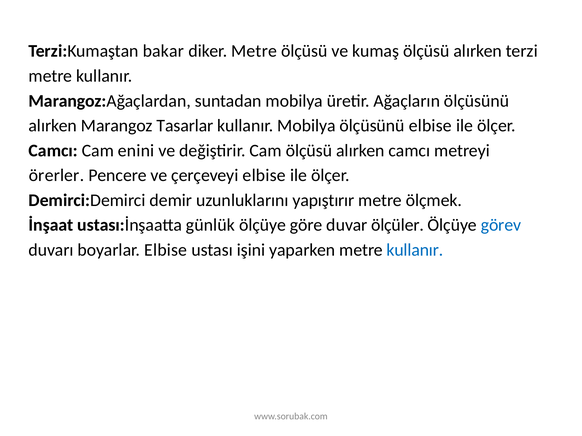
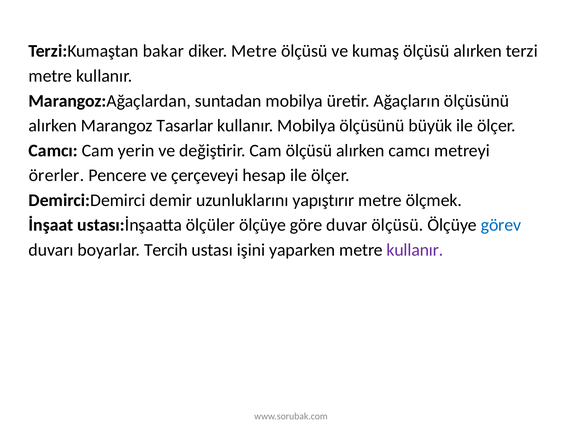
ölçüsünü elbise: elbise -> büyük (430, 126)
enini: enini -> yerin (136, 151)
çerçeveyi elbise: elbise -> hesap (264, 176)
günlük: günlük -> ölçüler (211, 225)
duvar ölçüler: ölçüler -> ölçüsü (397, 225)
boyarlar Elbise: Elbise -> Tercih (166, 250)
kullanır colour: blue -> purple (415, 250)
